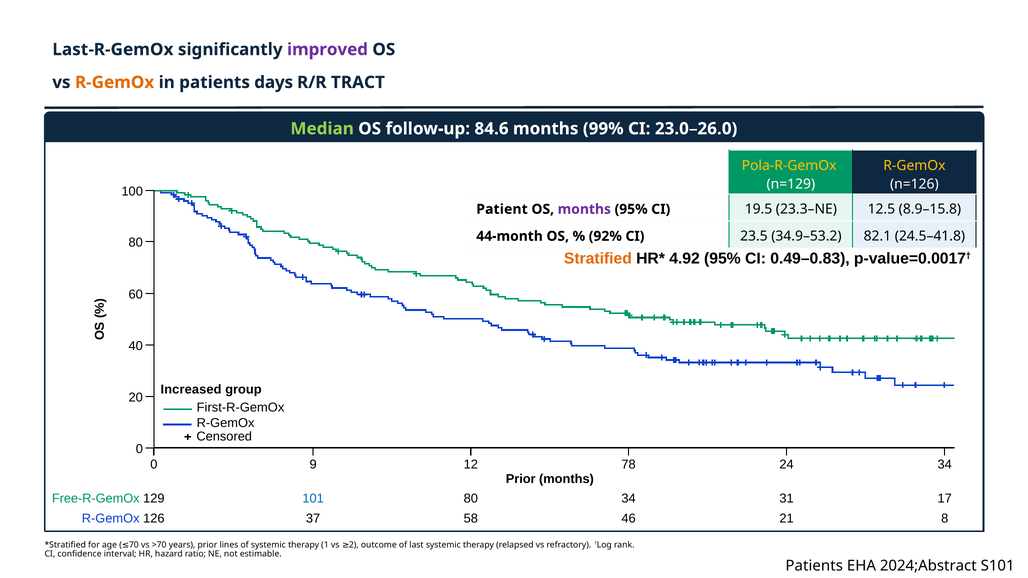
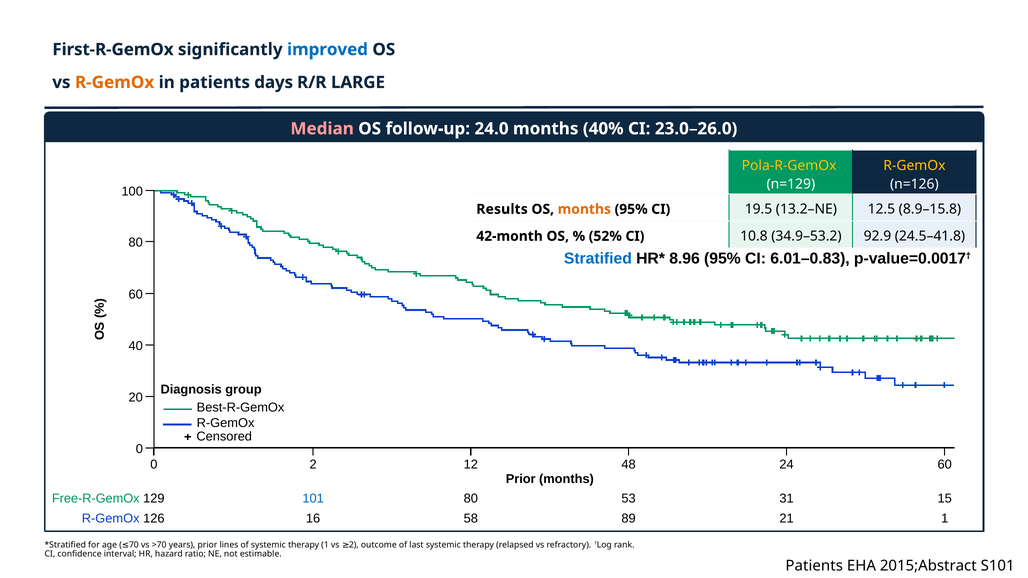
Last-R-GemOx: Last-R-GemOx -> First-R-GemOx (113, 50)
improved colour: purple -> blue (327, 50)
TRACT: TRACT -> LARGE (358, 82)
Median colour: light green -> pink (322, 129)
84.6: 84.6 -> 24.0 (492, 129)
99%: 99% -> 40% (603, 129)
Patient: Patient -> Results (502, 209)
months colour: purple -> orange (584, 209)
23.3–NE: 23.3–NE -> 13.2–NE (806, 209)
44-month: 44-month -> 42-month (510, 236)
92%: 92% -> 52% (605, 236)
23.5: 23.5 -> 10.8 (754, 236)
82.1: 82.1 -> 92.9 (877, 236)
Stratified colour: orange -> blue (598, 258)
4.92: 4.92 -> 8.96 (685, 258)
0.49–0.83: 0.49–0.83 -> 6.01–0.83 (810, 258)
Increased: Increased -> Diagnosis (191, 390)
First-R-GemOx: First-R-GemOx -> Best-R-GemOx (241, 408)
0 9: 9 -> 2 (313, 465)
78: 78 -> 48 (629, 465)
24 34: 34 -> 60 (945, 465)
80 34: 34 -> 53 (629, 499)
17: 17 -> 15 (945, 499)
37: 37 -> 16 (313, 518)
46: 46 -> 89 (629, 518)
21 8: 8 -> 1 (945, 518)
2024;Abstract: 2024;Abstract -> 2015;Abstract (928, 566)
